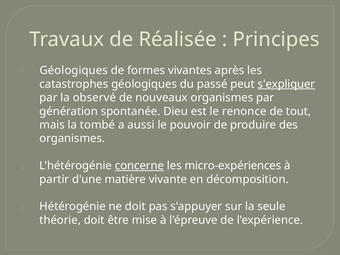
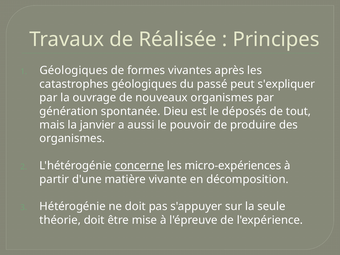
s'expliquer underline: present -> none (286, 84)
observé: observé -> ouvrage (94, 98)
renonce: renonce -> déposés (244, 111)
tombé: tombé -> janvier (98, 125)
